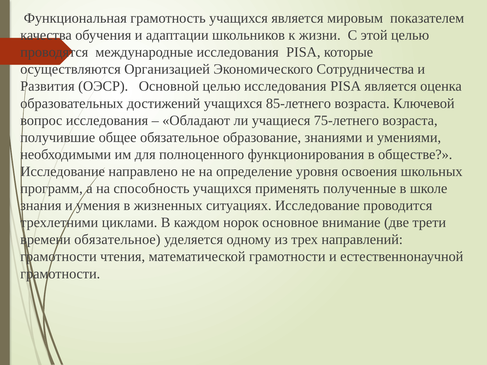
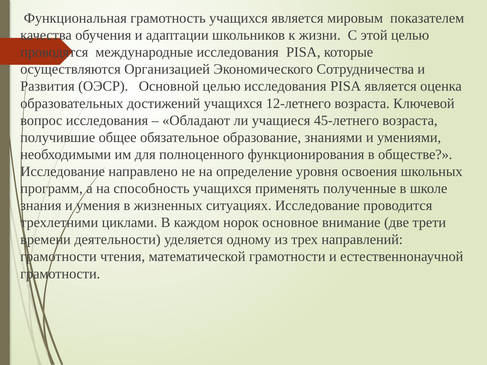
85-летнего: 85-летнего -> 12-летнего (298, 103)
75-летнего: 75-летнего -> 45-летнего (346, 120)
времени обязательное: обязательное -> деятельности (117, 240)
